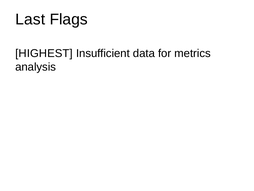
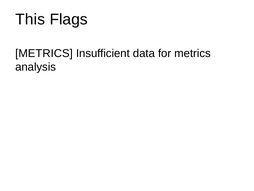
Last: Last -> This (30, 19)
HIGHEST: HIGHEST -> METRICS (44, 53)
